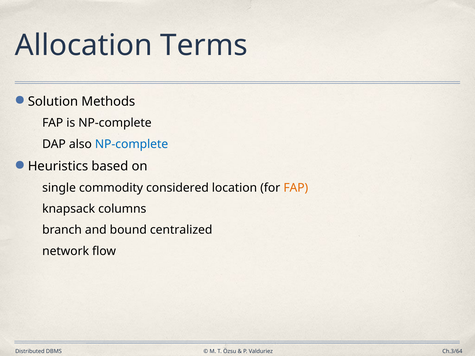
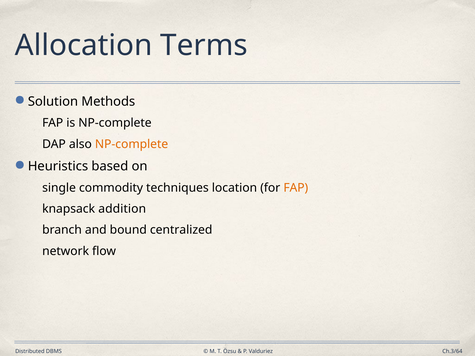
NP-complete colour: blue -> orange (132, 144)
considered: considered -> techniques (177, 188)
columns: columns -> addition (122, 209)
